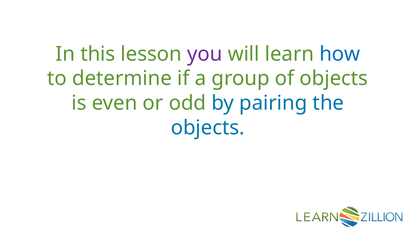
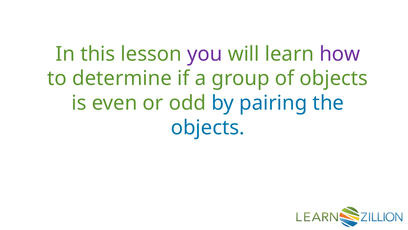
how colour: blue -> purple (340, 54)
